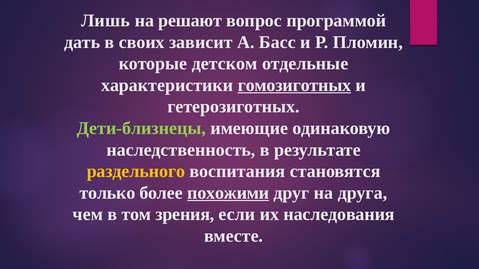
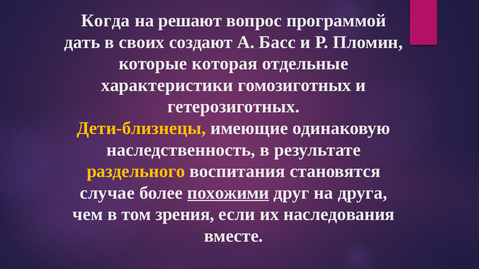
Лишь: Лишь -> Когда (106, 21)
зависит: зависит -> создают (201, 42)
детском: детском -> которая (225, 64)
гомозиготных underline: present -> none (294, 85)
Дети-близнецы colour: light green -> yellow (141, 128)
только: только -> случае (107, 193)
